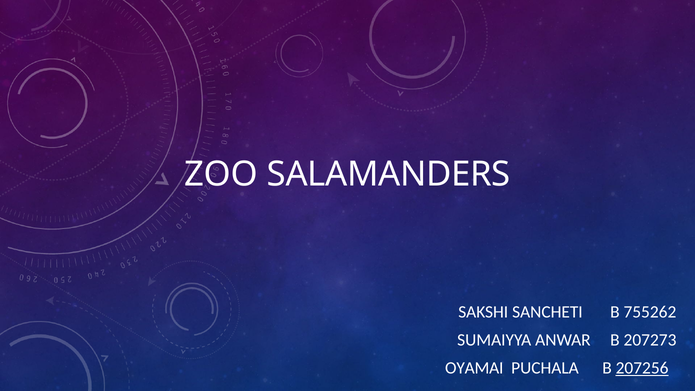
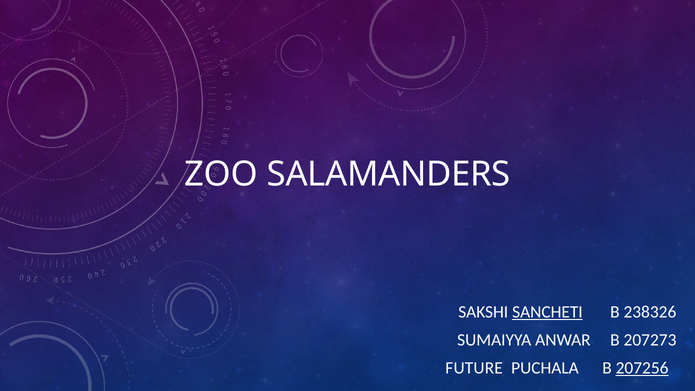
SANCHETI underline: none -> present (547, 312)
755262: 755262 -> 238326 (650, 312)
OYAMAI: OYAMAI -> FUTURE (474, 368)
